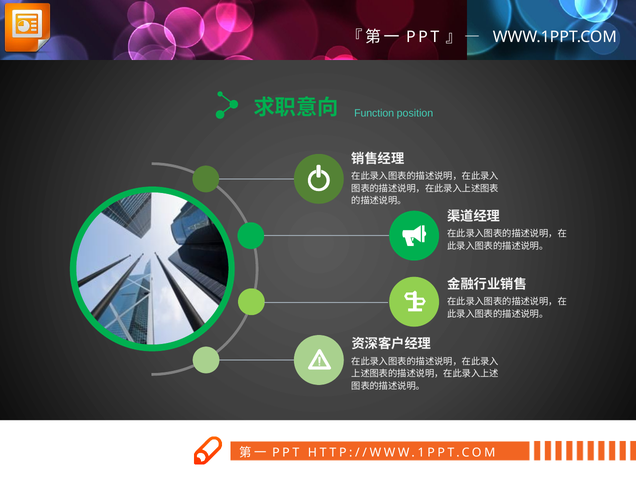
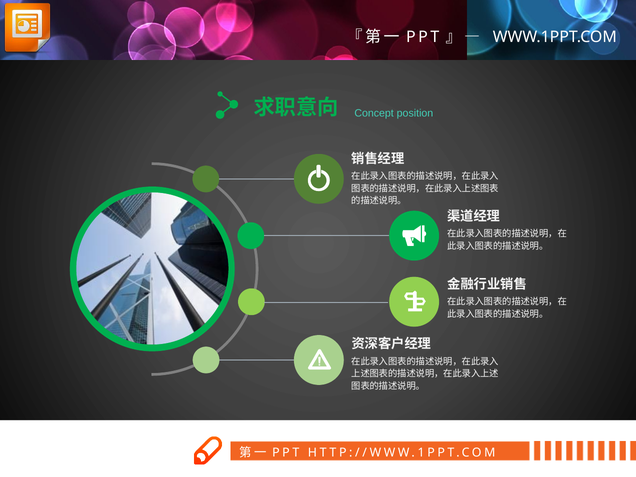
Function: Function -> Concept (374, 113)
